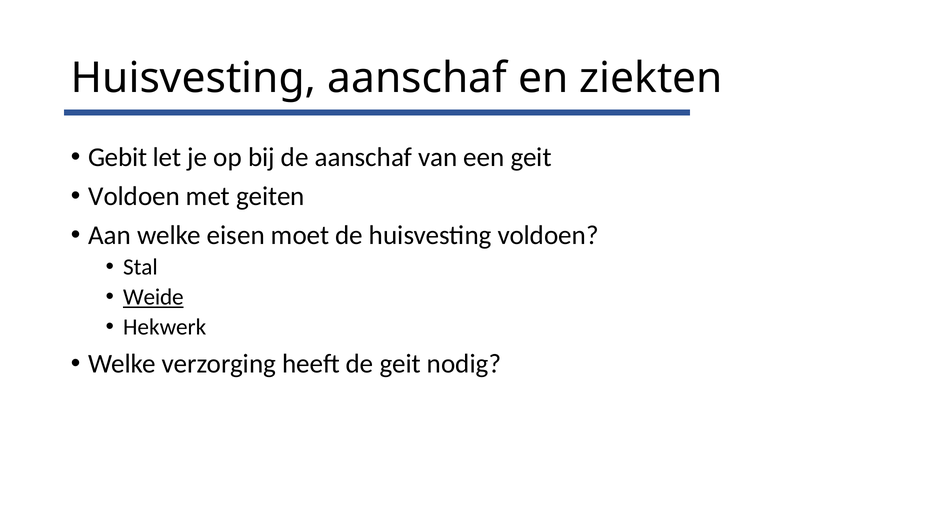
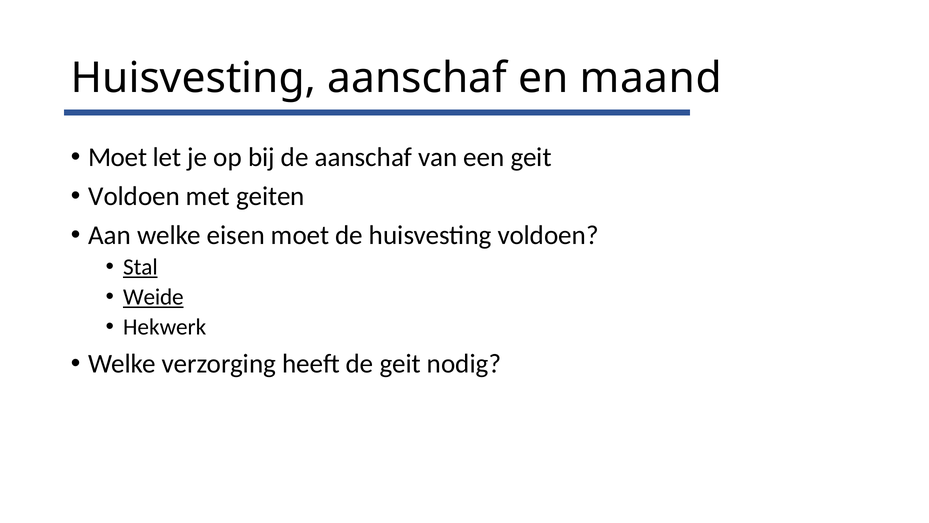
ziekten: ziekten -> maand (651, 78)
Gebit: Gebit -> Moet (118, 157)
Stal underline: none -> present (140, 267)
